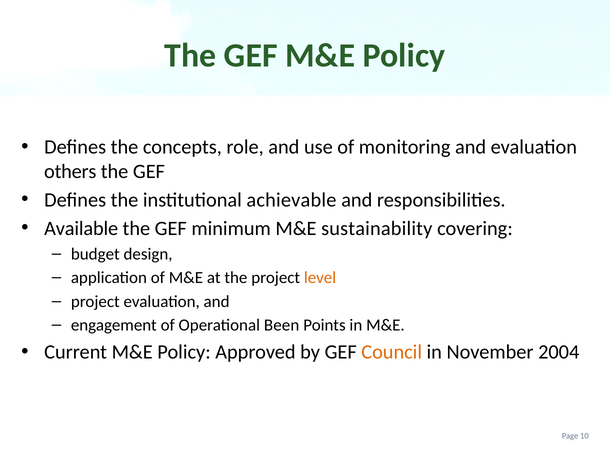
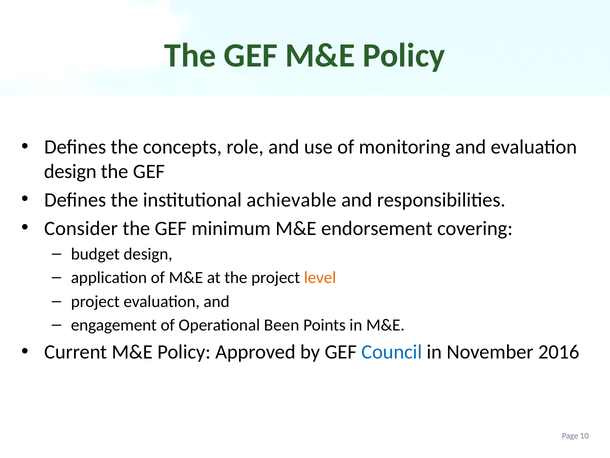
others: others -> design (70, 171)
Available: Available -> Consider (81, 228)
sustainability: sustainability -> endorsement (377, 228)
Council colour: orange -> blue (392, 352)
2004: 2004 -> 2016 (559, 352)
